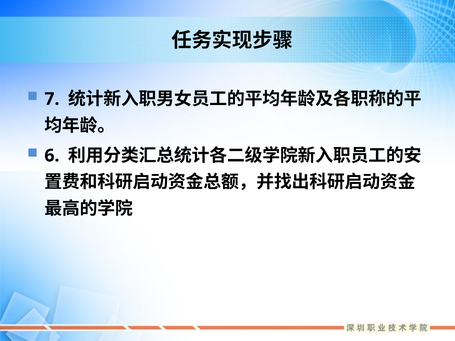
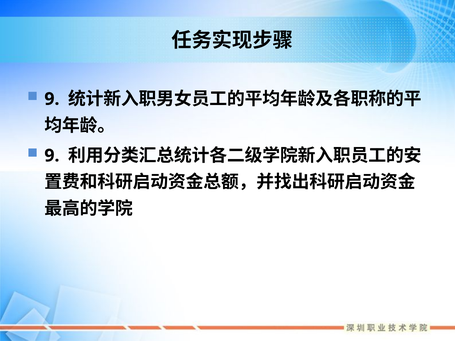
7: 7 -> 9 (52, 99)
6: 6 -> 9 (52, 156)
